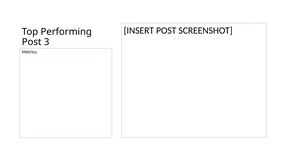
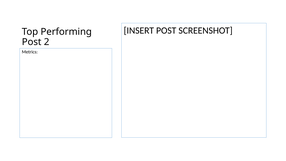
3: 3 -> 2 (47, 42)
